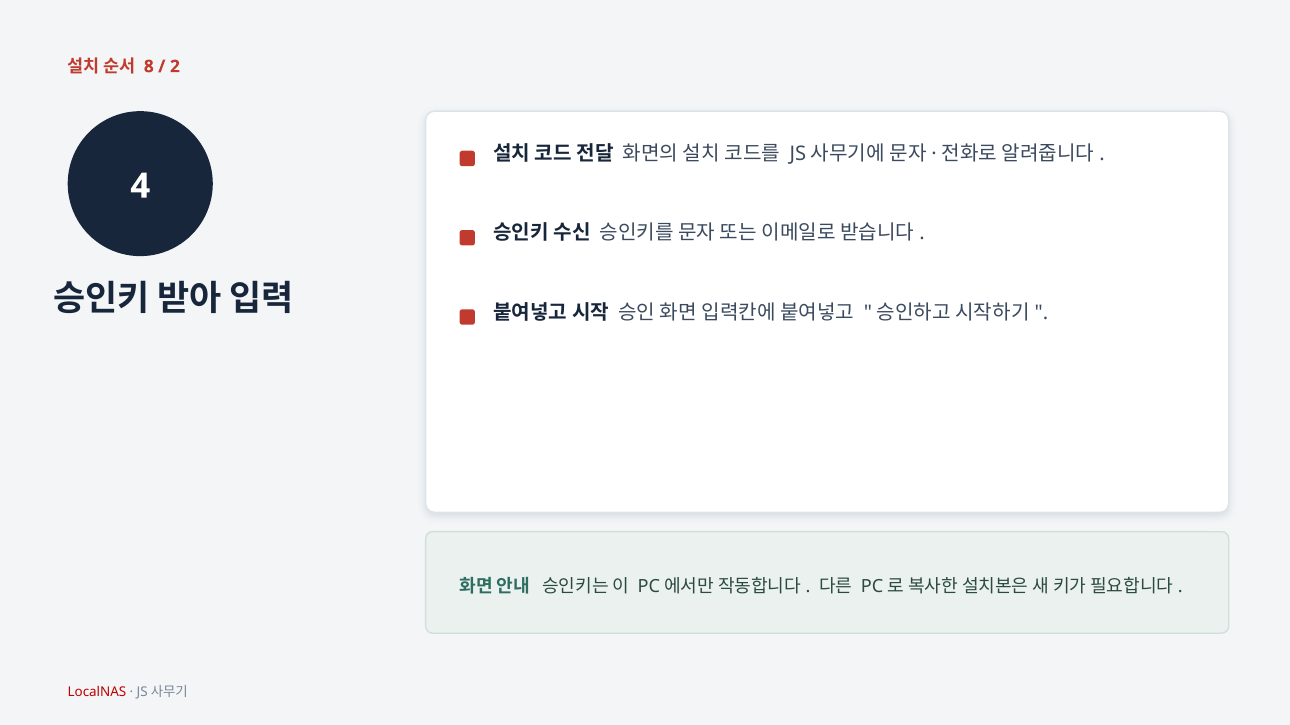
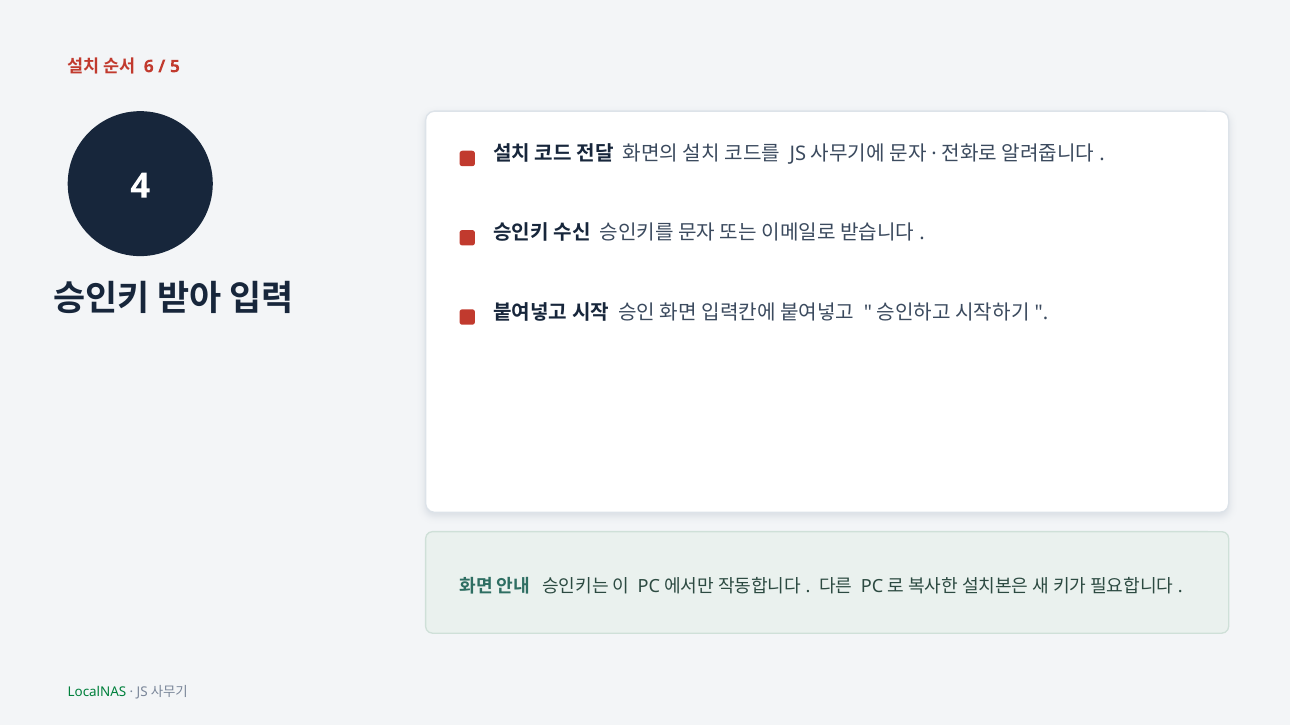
8: 8 -> 6 (149, 67)
2: 2 -> 5 (175, 67)
LocalNAS colour: red -> green (97, 693)
